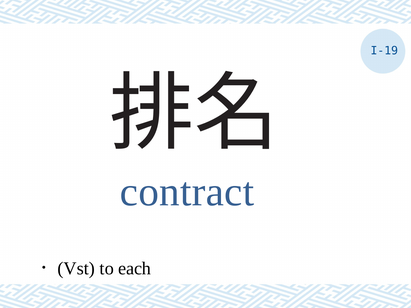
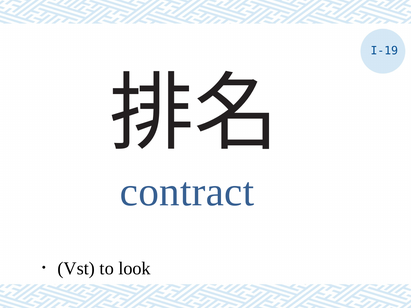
each: each -> look (135, 269)
